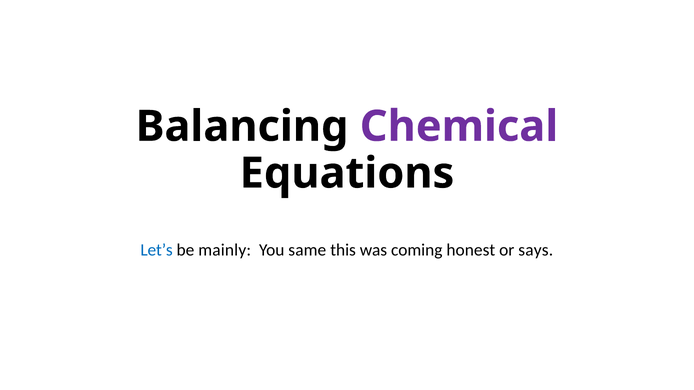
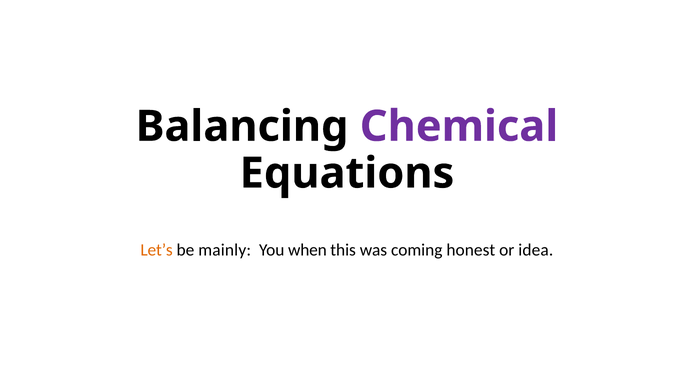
Let’s colour: blue -> orange (157, 250)
same: same -> when (307, 250)
says: says -> idea (536, 250)
